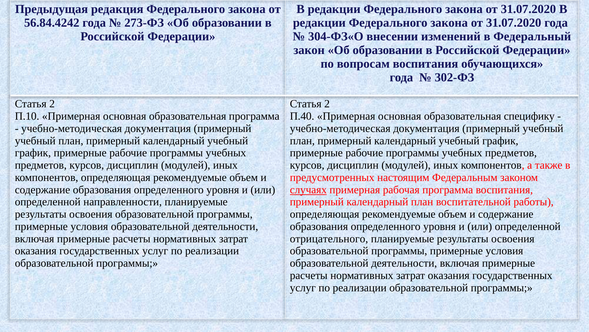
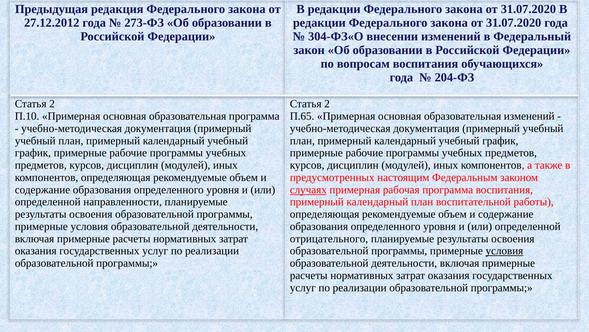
56.84.4242: 56.84.4242 -> 27.12.2012 (52, 23)
302-ФЗ: 302-ФЗ -> 204-ФЗ (454, 77)
П.40: П.40 -> П.65 (302, 116)
образовательная специфику: специфику -> изменений (529, 116)
условия underline: none -> present (504, 250)
